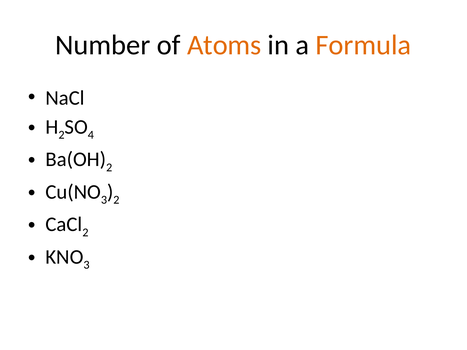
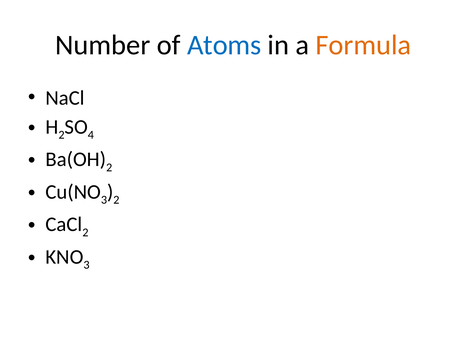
Atoms colour: orange -> blue (224, 45)
